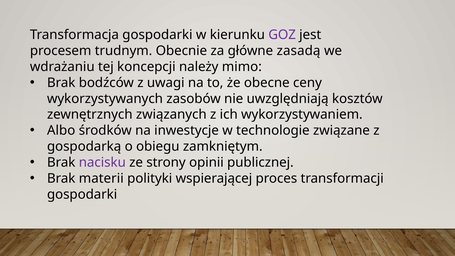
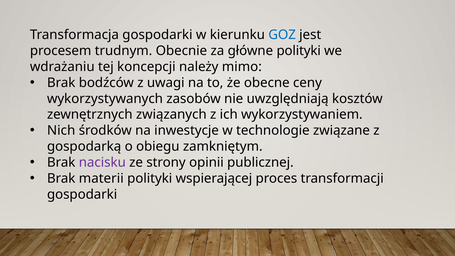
GOZ colour: purple -> blue (282, 35)
główne zasadą: zasadą -> polityki (299, 51)
Albo: Albo -> Nich (61, 131)
